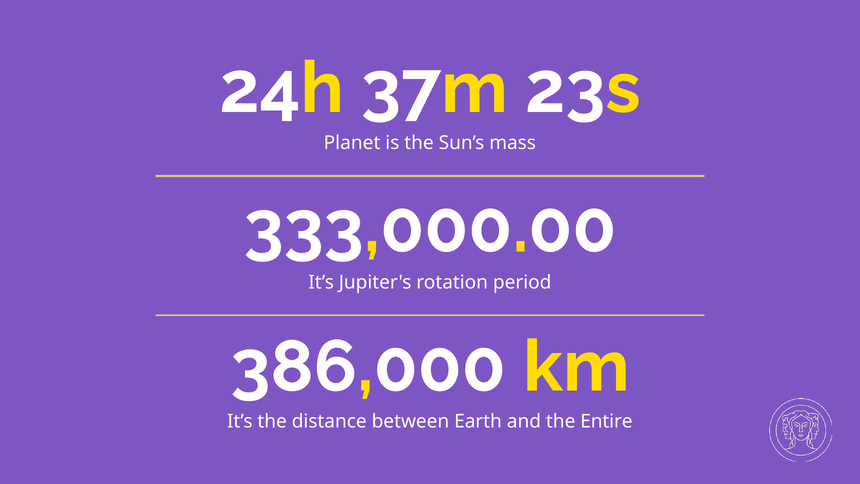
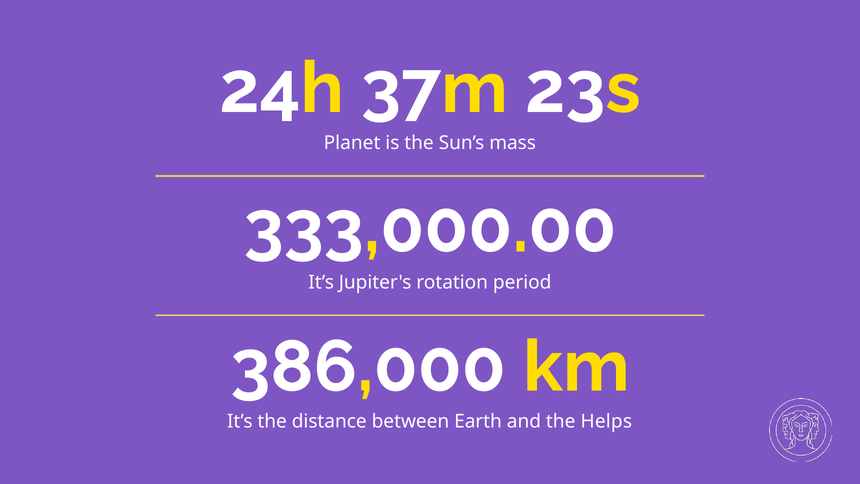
Entire: Entire -> Helps (606, 421)
